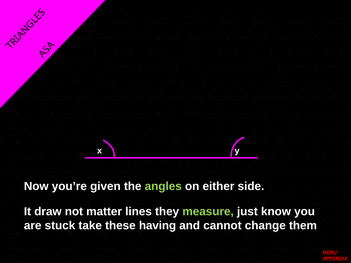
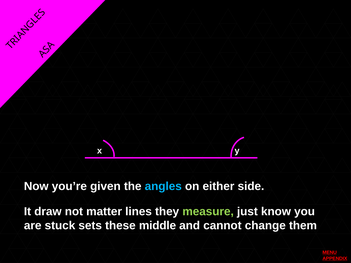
angles colour: light green -> light blue (163, 187)
take: take -> sets (90, 226)
having: having -> middle (158, 226)
